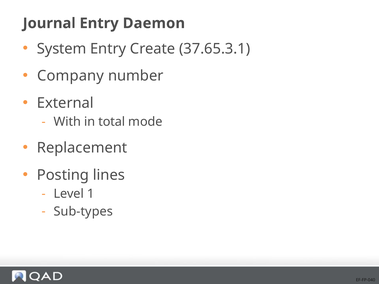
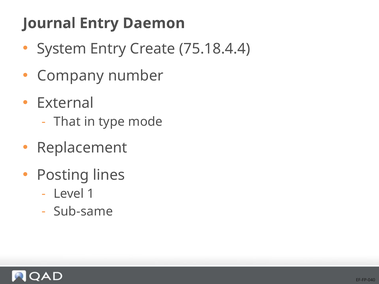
37.65.3.1: 37.65.3.1 -> 75.18.4.4 (215, 49)
With: With -> That (67, 122)
total: total -> type (112, 122)
Sub-types: Sub-types -> Sub-same (83, 212)
